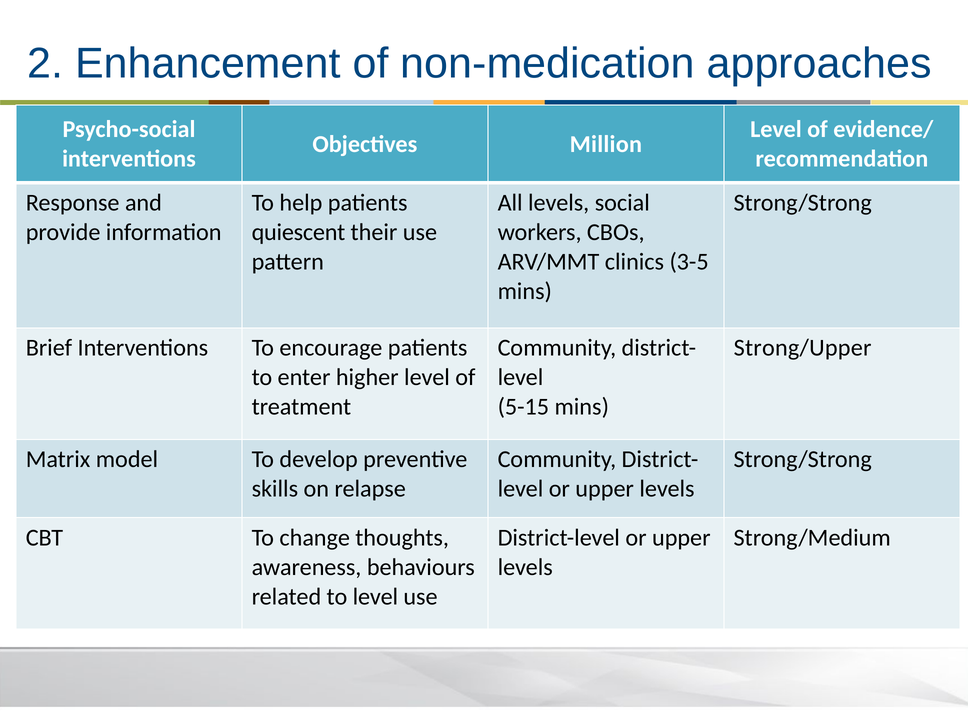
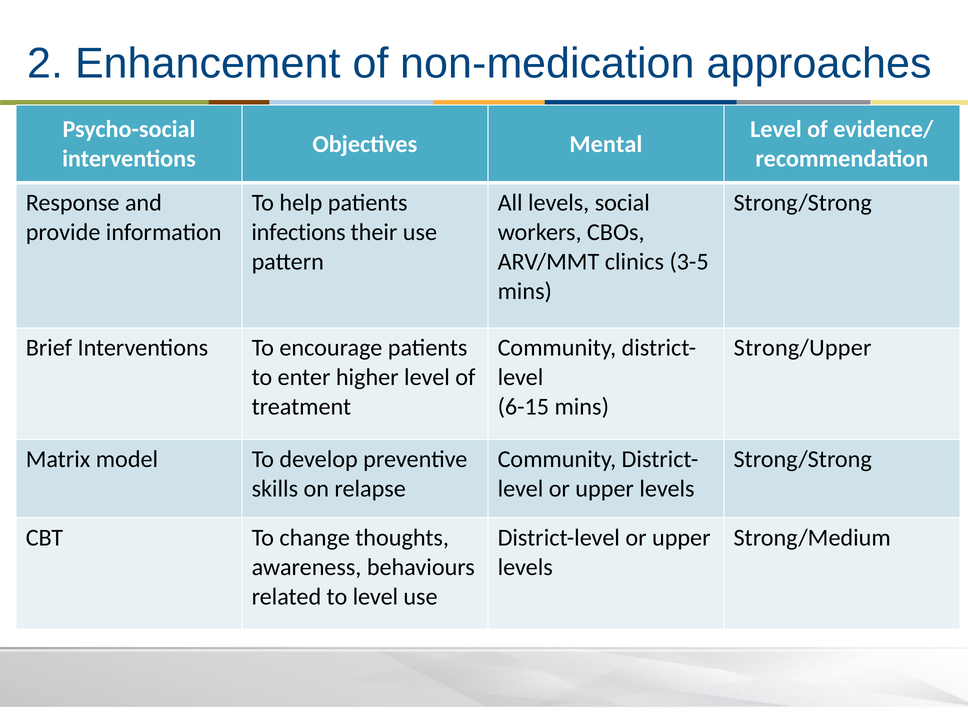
Million: Million -> Mental (606, 144)
quiescent: quiescent -> infections (298, 232)
5-15: 5-15 -> 6-15 (523, 407)
